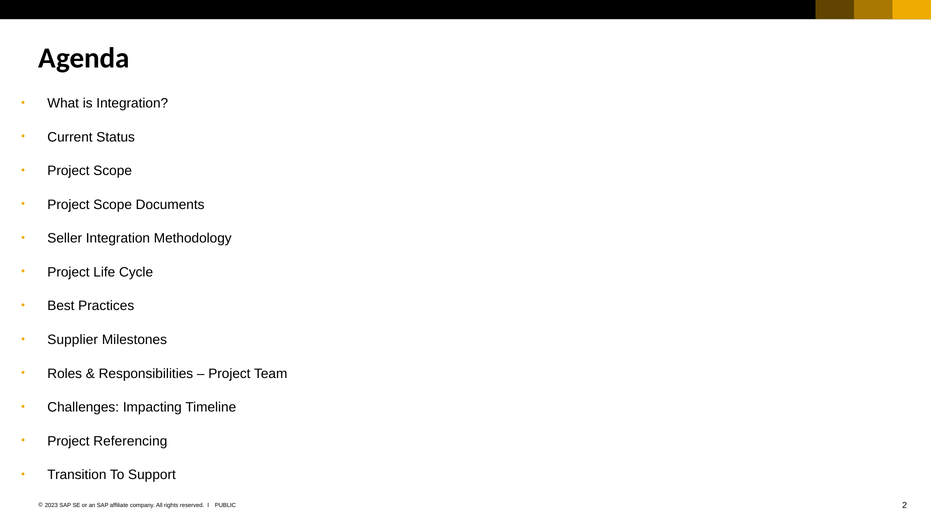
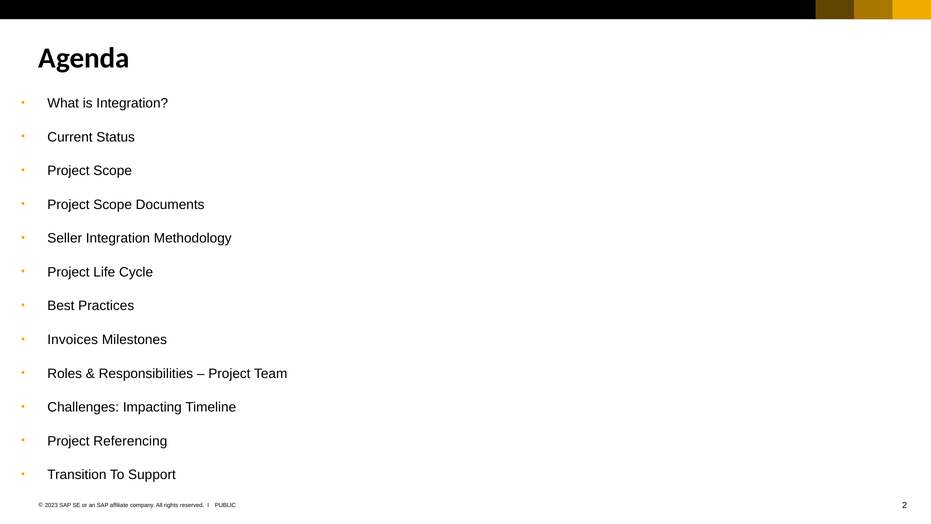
Supplier: Supplier -> Invoices (73, 340)
